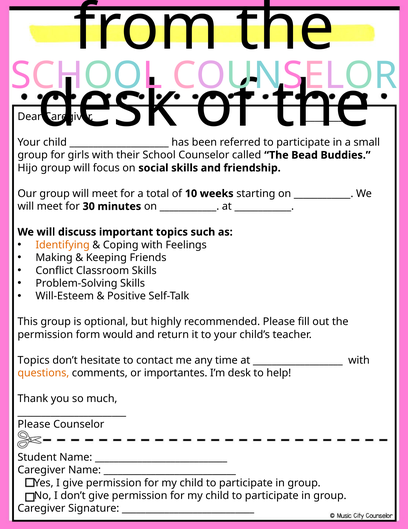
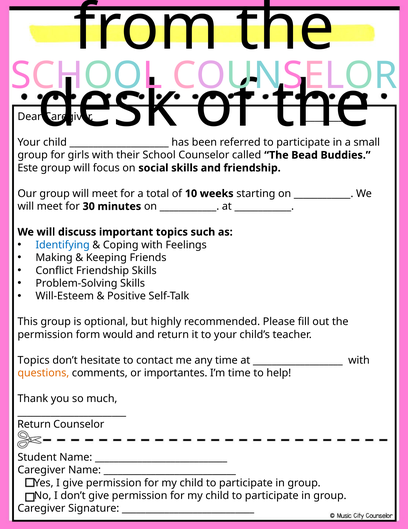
Hijo: Hijo -> Este (28, 168)
Identifying colour: orange -> blue (63, 244)
Conflict Classroom: Classroom -> Friendship (103, 270)
I’m desk: desk -> time (239, 372)
Please: Please -> Return (34, 424)
